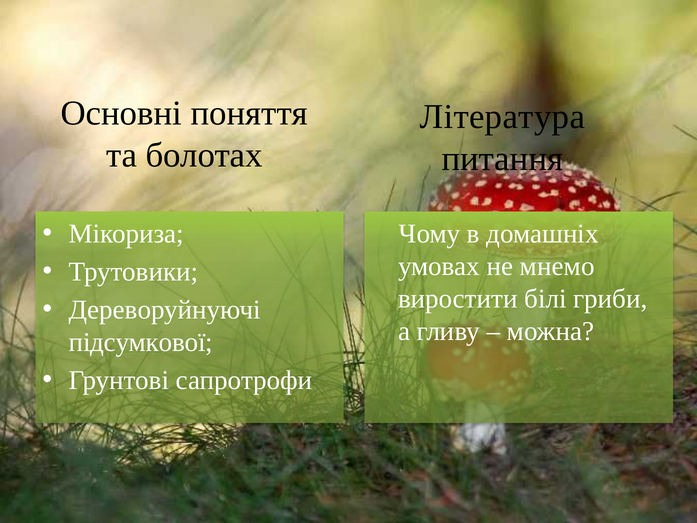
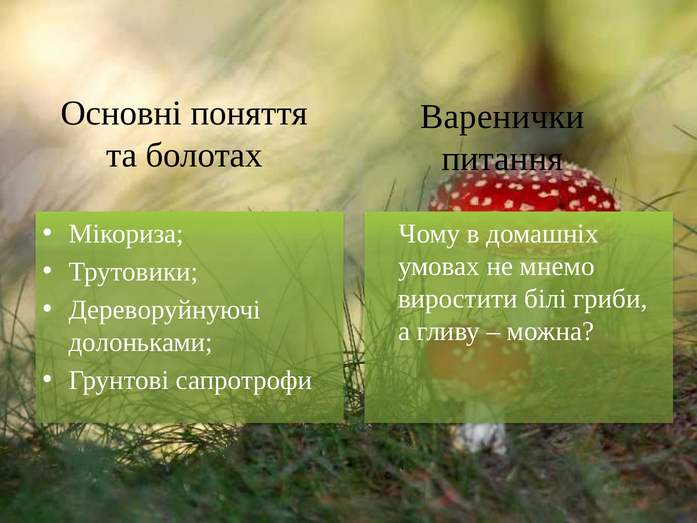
Література: Література -> Варенички (502, 117)
підсумкової: підсумкової -> долоньками (141, 342)
